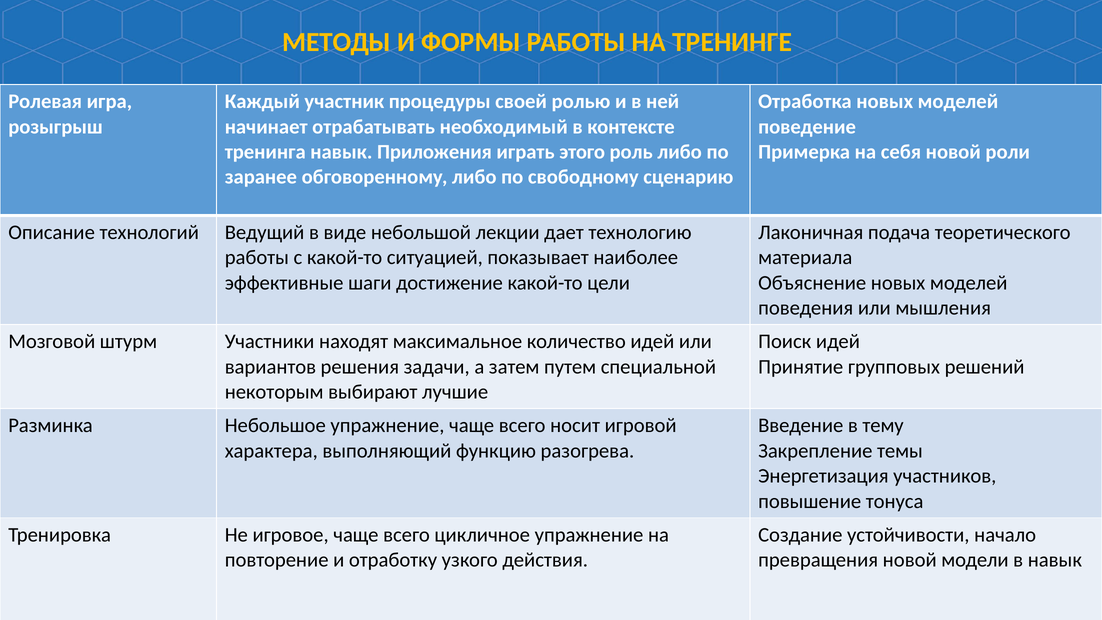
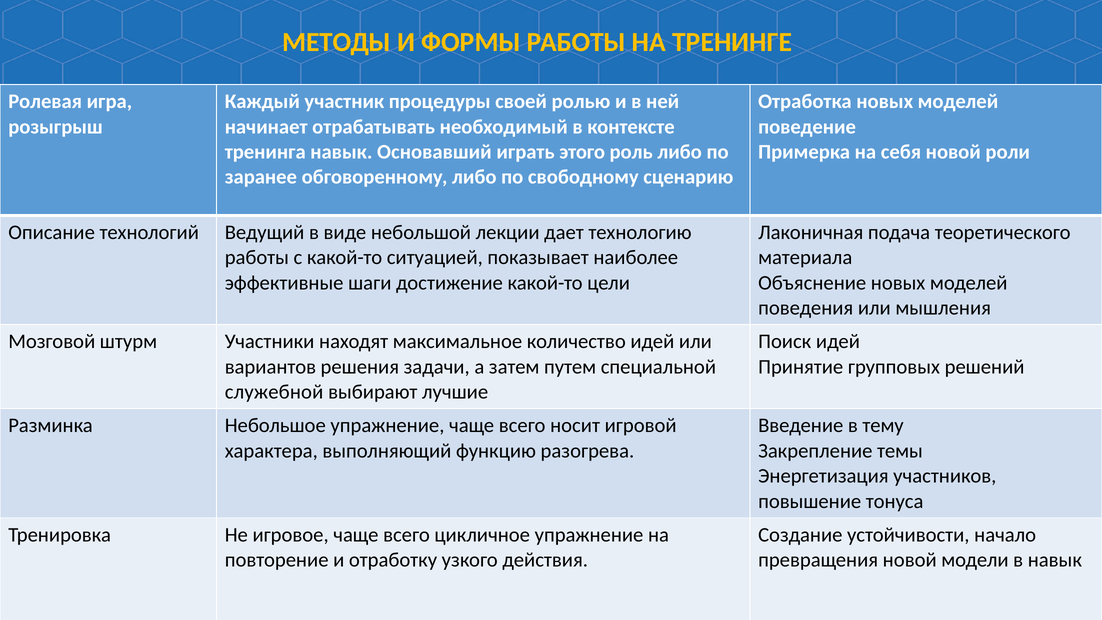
Приложения: Приложения -> Основавший (434, 152)
некоторым: некоторым -> служебной (274, 392)
